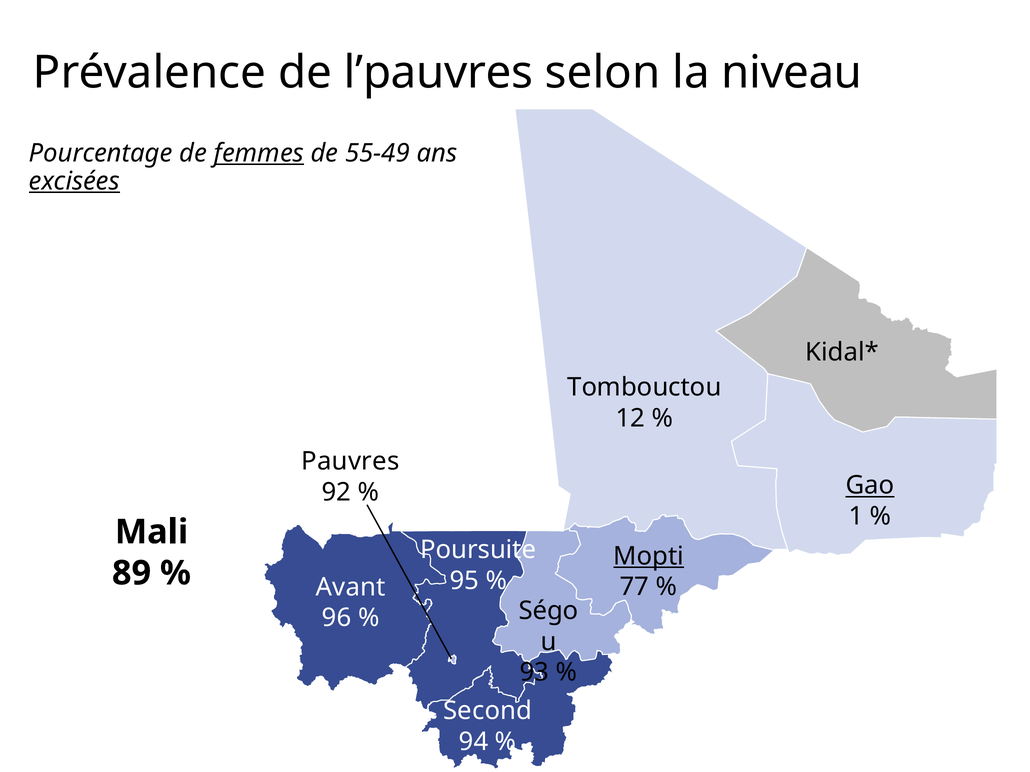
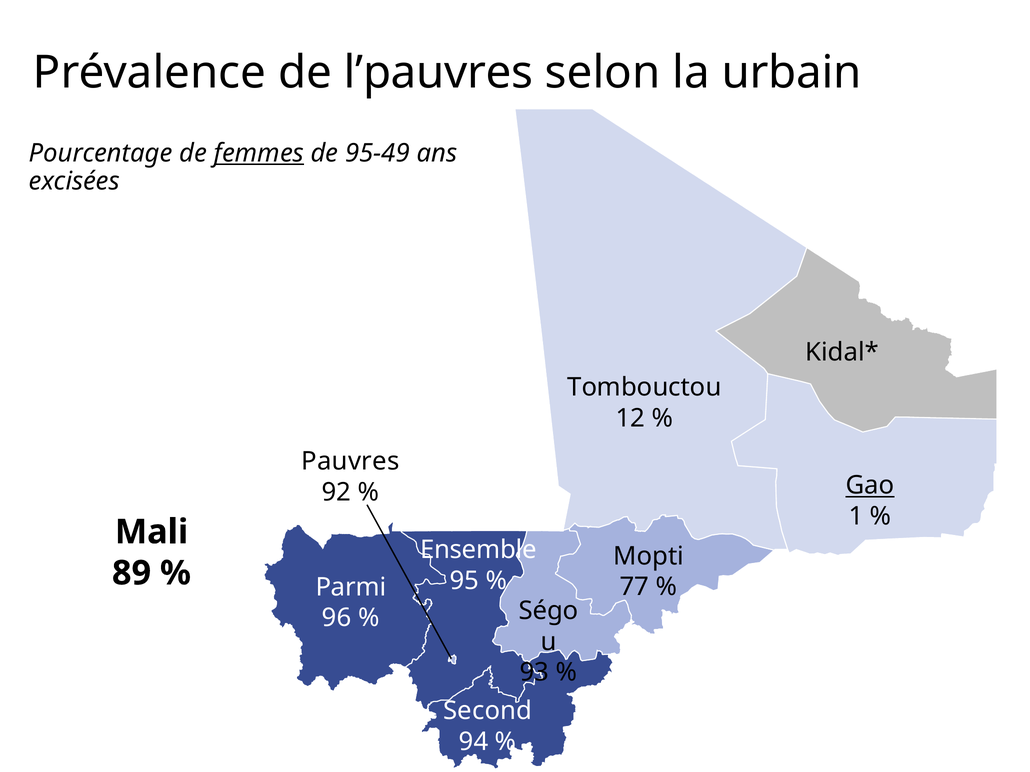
niveau: niveau -> urbain (792, 73)
55-49: 55-49 -> 95-49 (377, 153)
excisées underline: present -> none (74, 181)
Poursuite: Poursuite -> Ensemble (478, 550)
Mopti underline: present -> none (649, 556)
Avant: Avant -> Parmi (351, 587)
